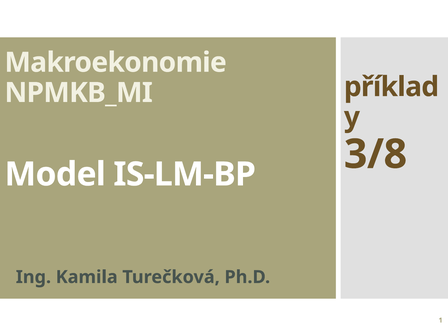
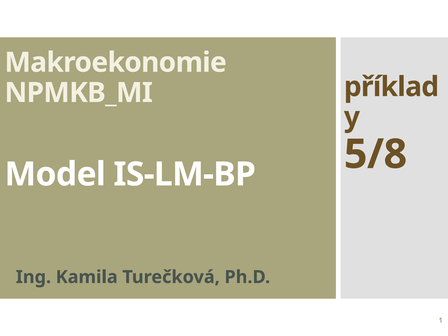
3/8: 3/8 -> 5/8 (375, 154)
